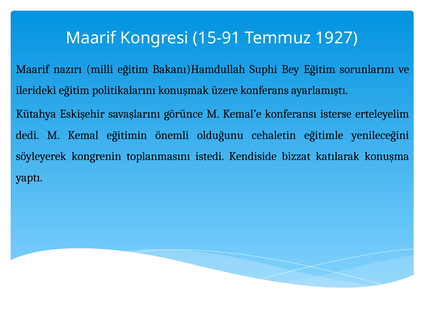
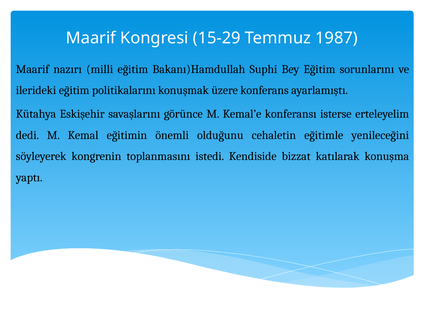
15-91: 15-91 -> 15-29 (217, 38)
1927: 1927 -> 1987 (337, 38)
